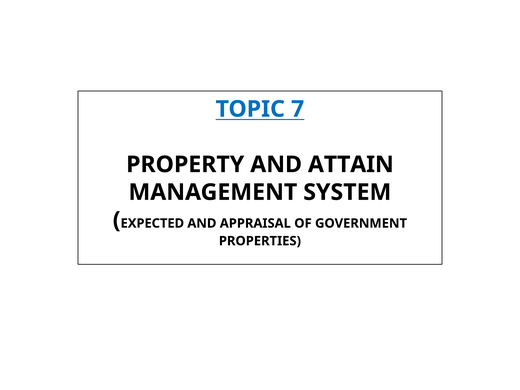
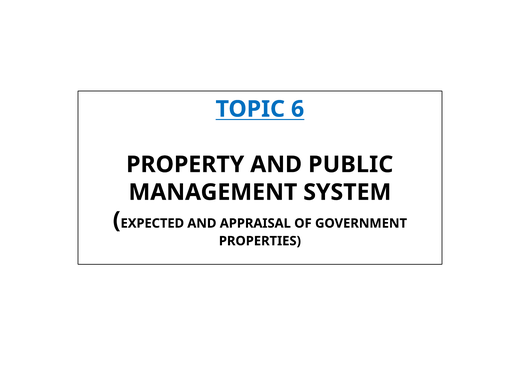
7: 7 -> 6 (298, 109)
ATTAIN: ATTAIN -> PUBLIC (351, 165)
